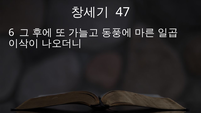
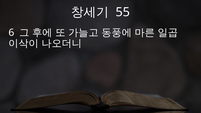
47: 47 -> 55 (123, 12)
